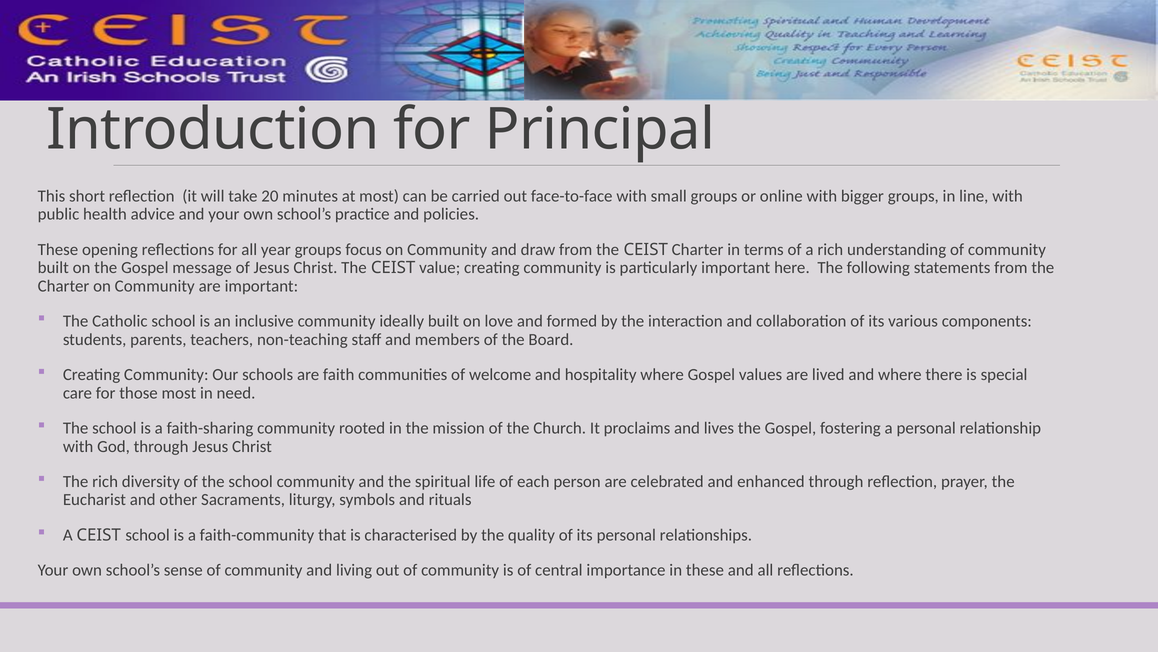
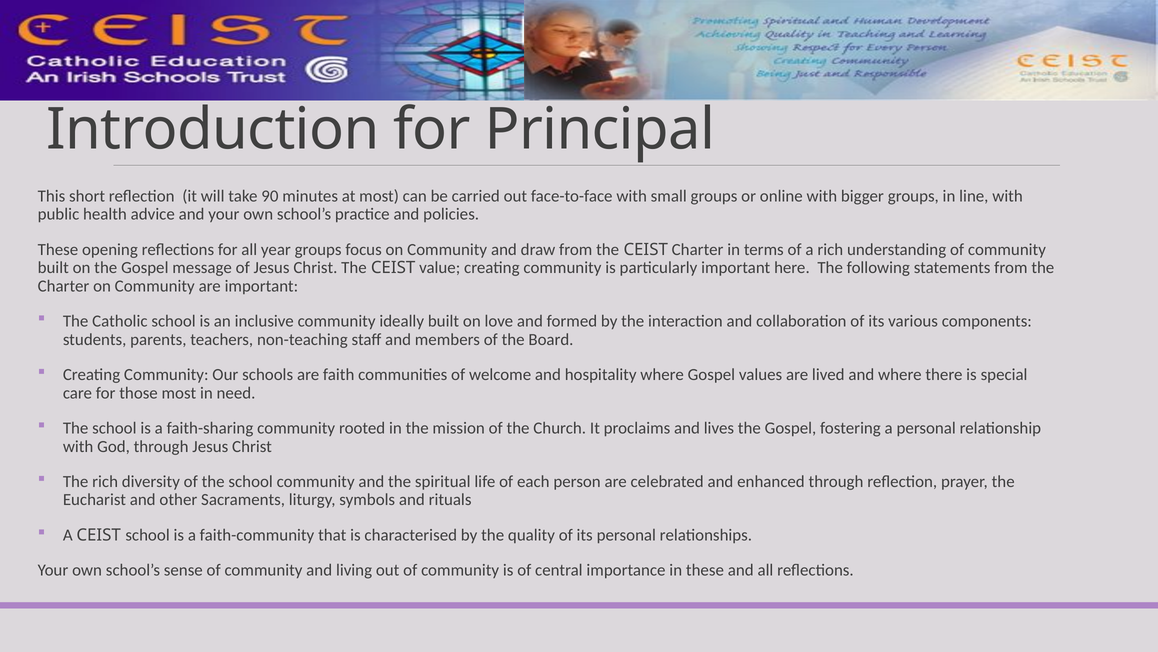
20: 20 -> 90 (270, 196)
